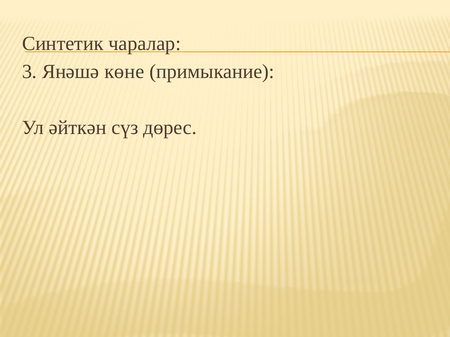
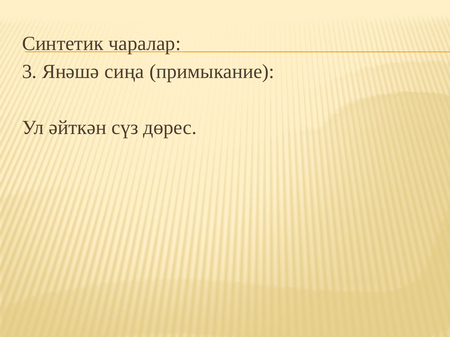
көне: көне -> сиңа (124, 72)
